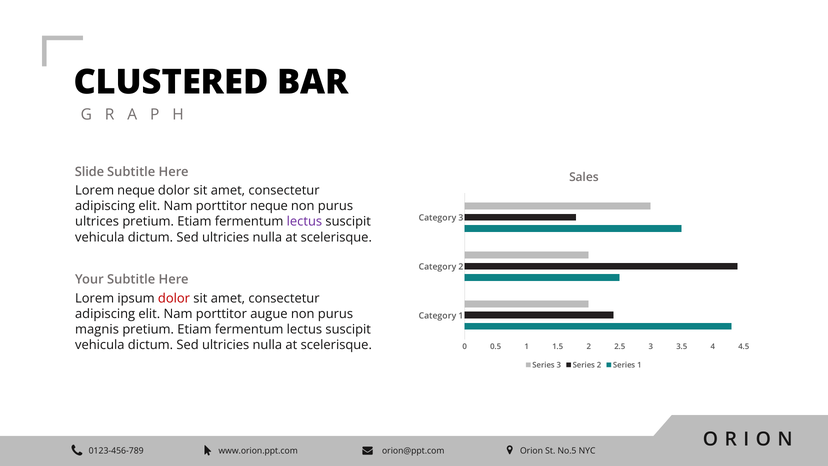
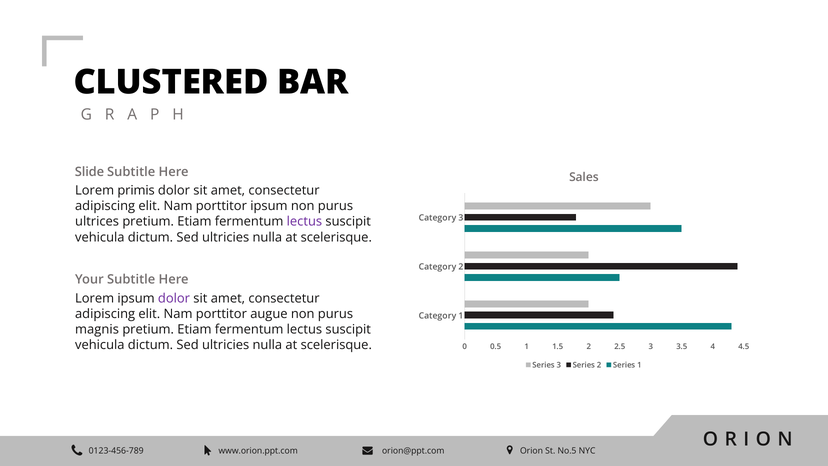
Lorem neque: neque -> primis (136, 191)
porttitor neque: neque -> ipsum (269, 206)
dolor colour: red -> purple (174, 298)
